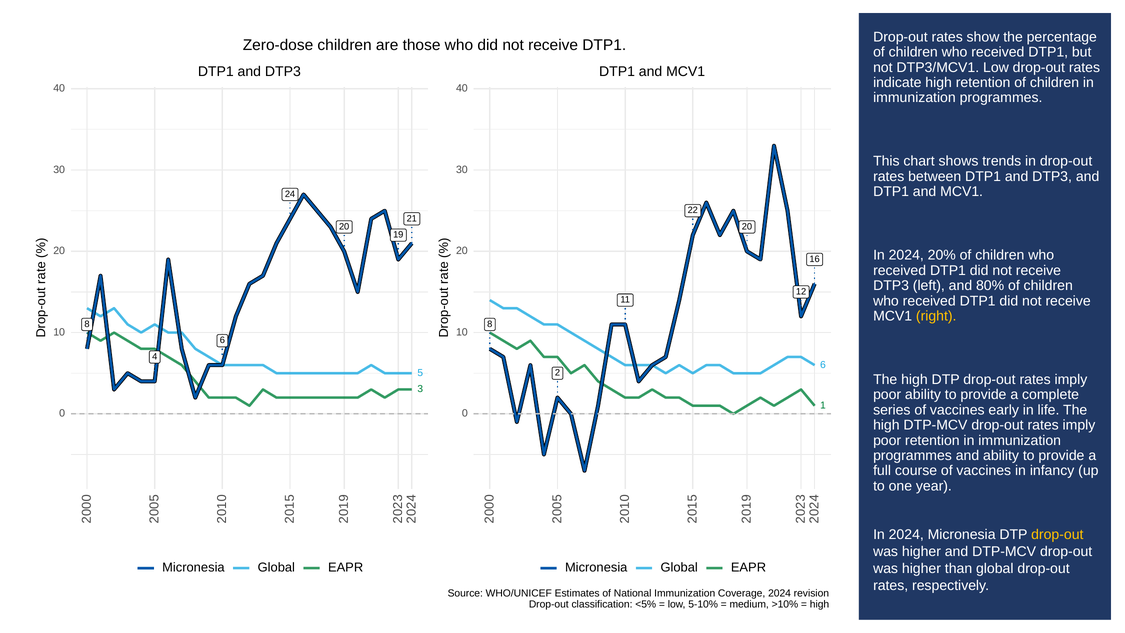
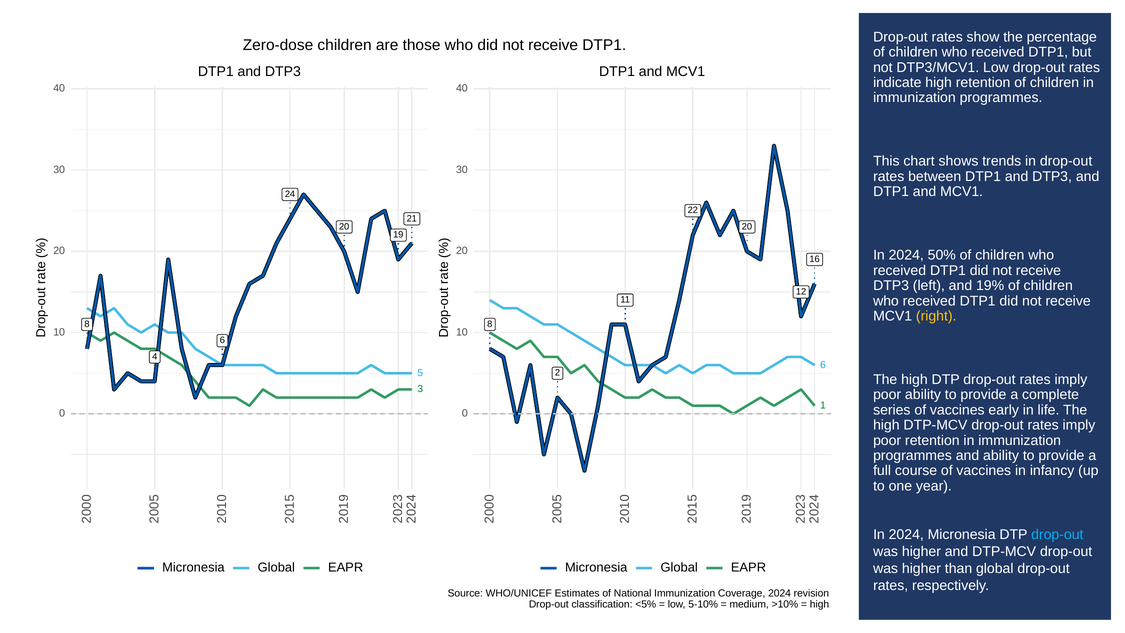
20%: 20% -> 50% (942, 255)
80%: 80% -> 19% (990, 286)
drop-out colour: yellow -> light blue (1057, 535)
